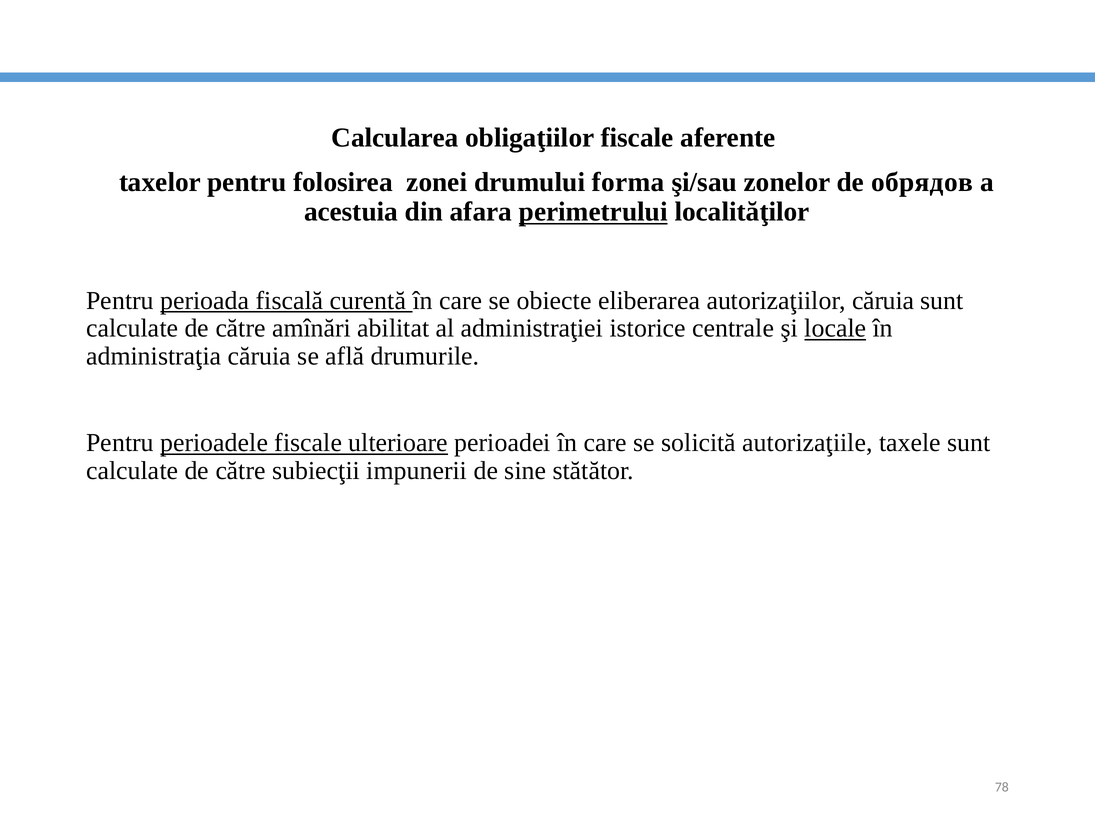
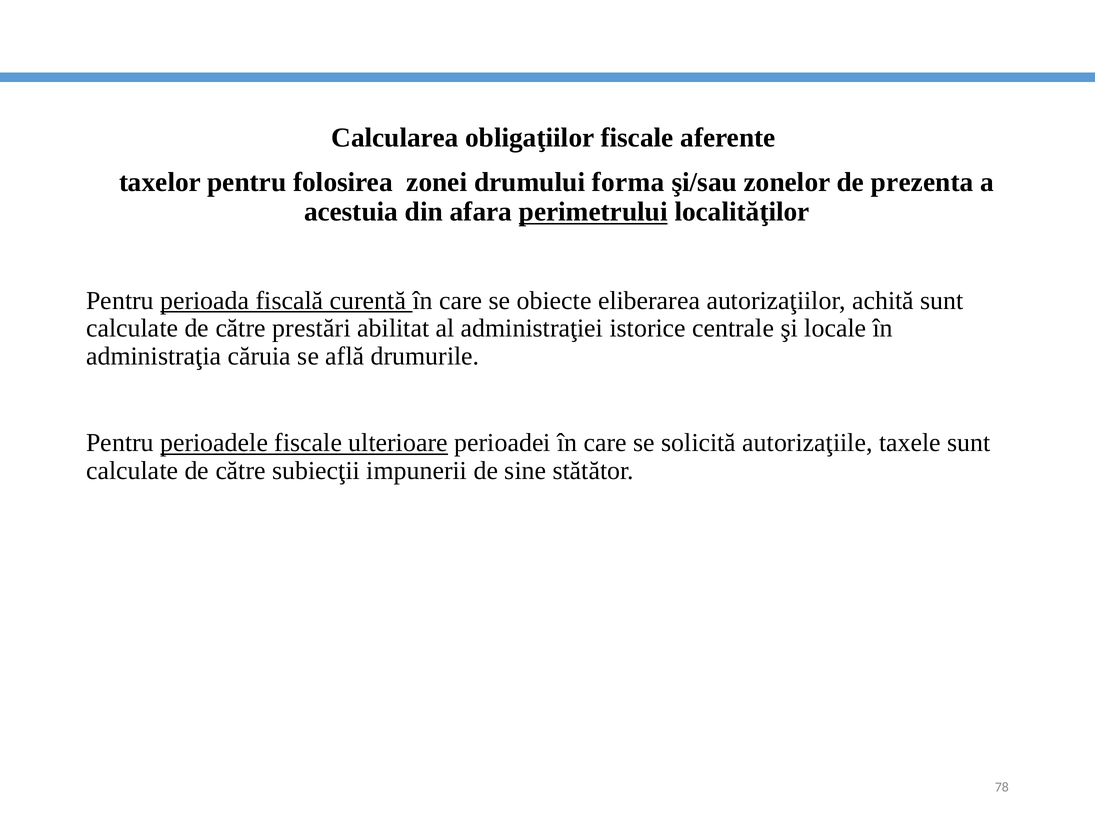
обрядов: обрядов -> prezenta (922, 182)
autorizaţiilor căruia: căruia -> achită (883, 301)
amînări: amînări -> prestări (311, 329)
locale underline: present -> none (835, 329)
